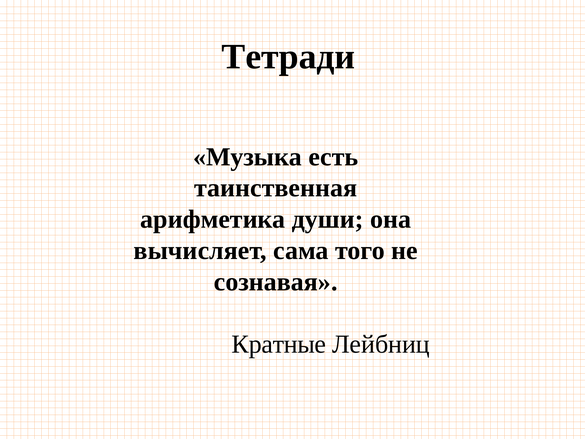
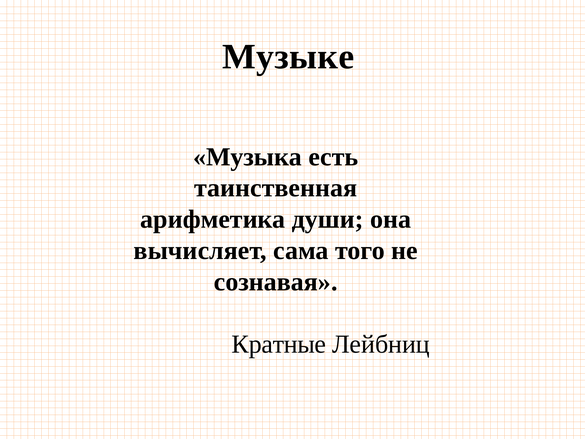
Тетради: Тетради -> Музыке (288, 57)
